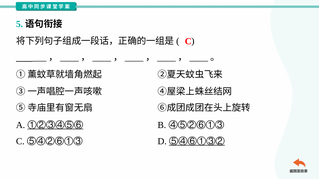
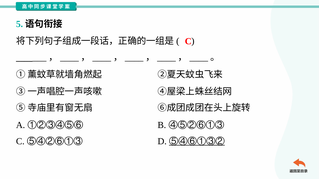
①②③④⑤⑥ underline: present -> none (55, 125)
